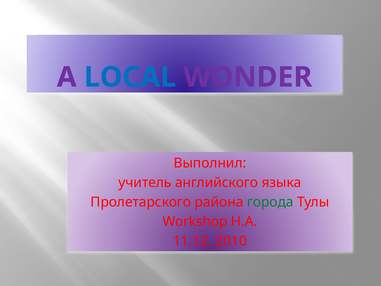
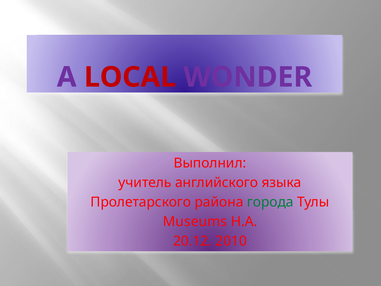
LOCAL colour: blue -> red (130, 77)
Workshop: Workshop -> Museums (195, 221)
11.12: 11.12 -> 20.12 (192, 241)
